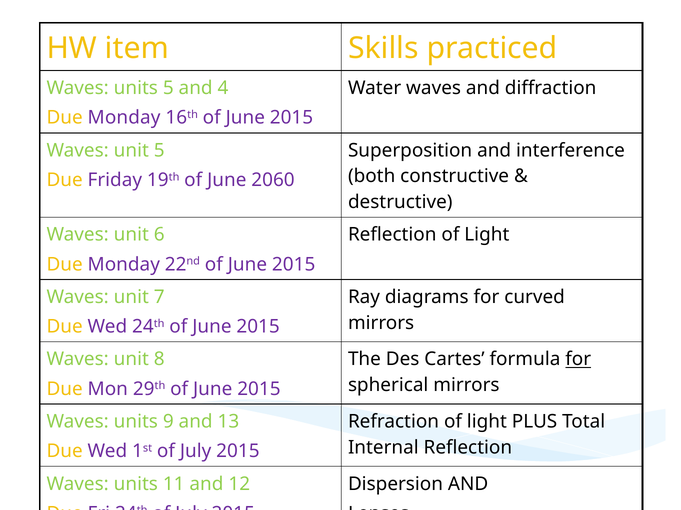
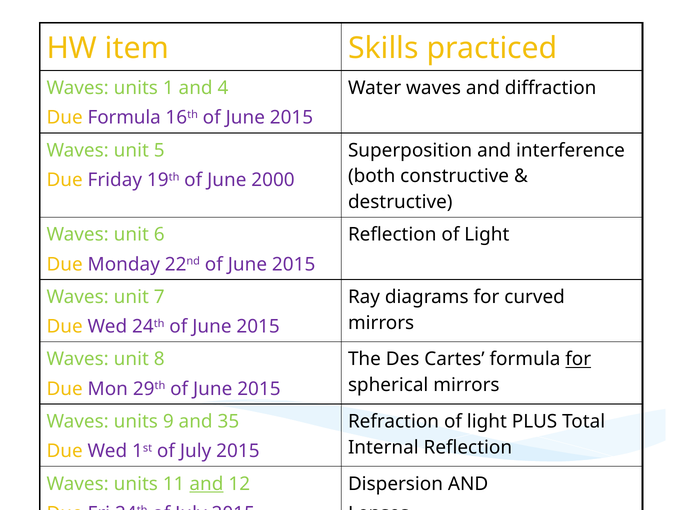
units 5: 5 -> 1 (168, 88)
Monday: Monday -> Formula (124, 118)
2060: 2060 -> 2000 (273, 180)
13: 13 -> 35 (228, 422)
and underline: none -> present (206, 485)
